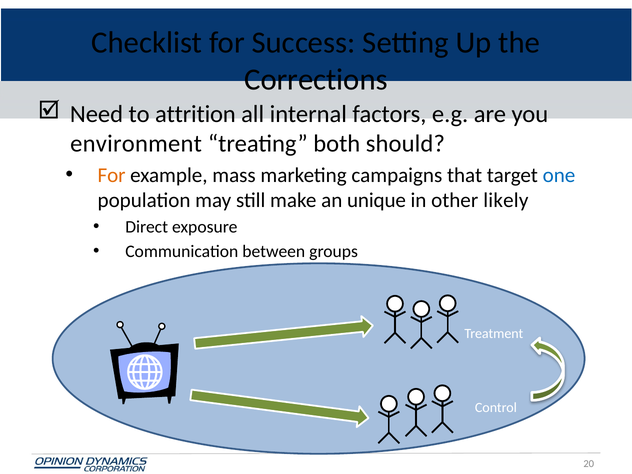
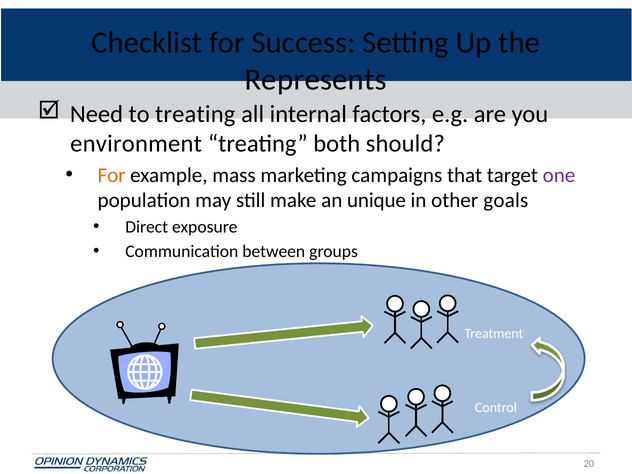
Corrections: Corrections -> Represents (316, 80)
to attrition: attrition -> treating (195, 114)
one colour: blue -> purple (559, 175)
likely: likely -> goals (506, 200)
